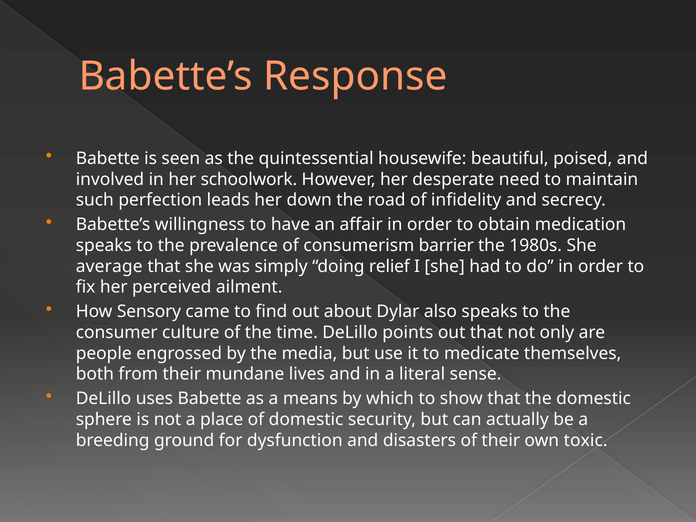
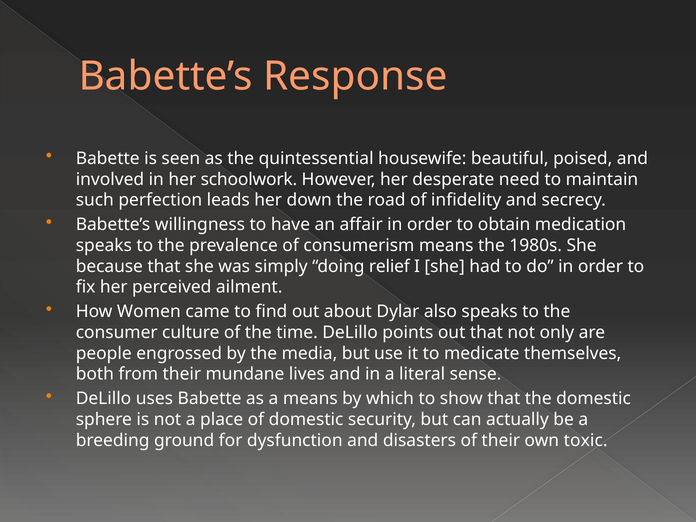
consumerism barrier: barrier -> means (446, 245)
average: average -> because (109, 266)
Sensory: Sensory -> Women (149, 312)
